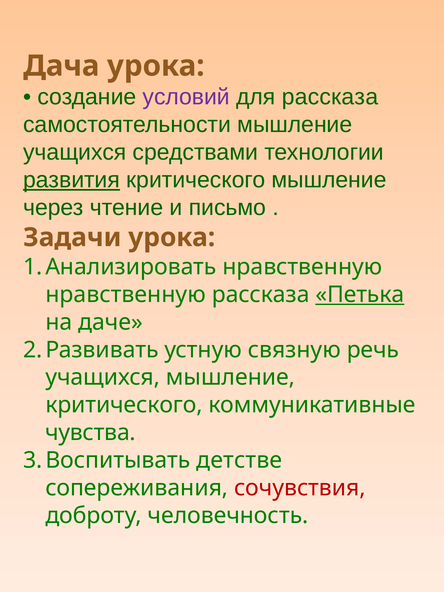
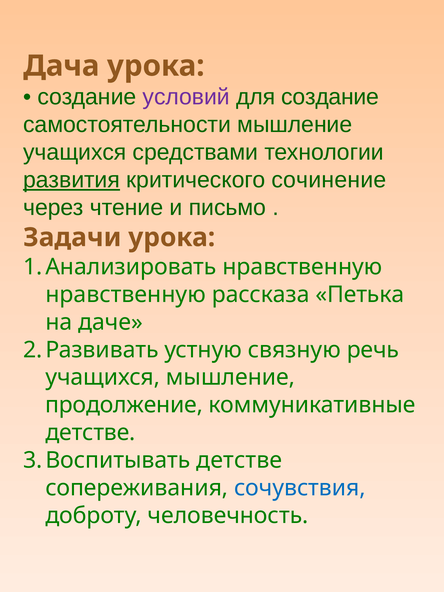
для рассказа: рассказа -> создание (330, 97)
критического мышление: мышление -> сочинение (329, 180)
Петька underline: present -> none (360, 294)
критического: критического -> продолжение (124, 405)
чувства: чувства -> детстве (90, 433)
сочувствия colour: red -> blue (300, 488)
